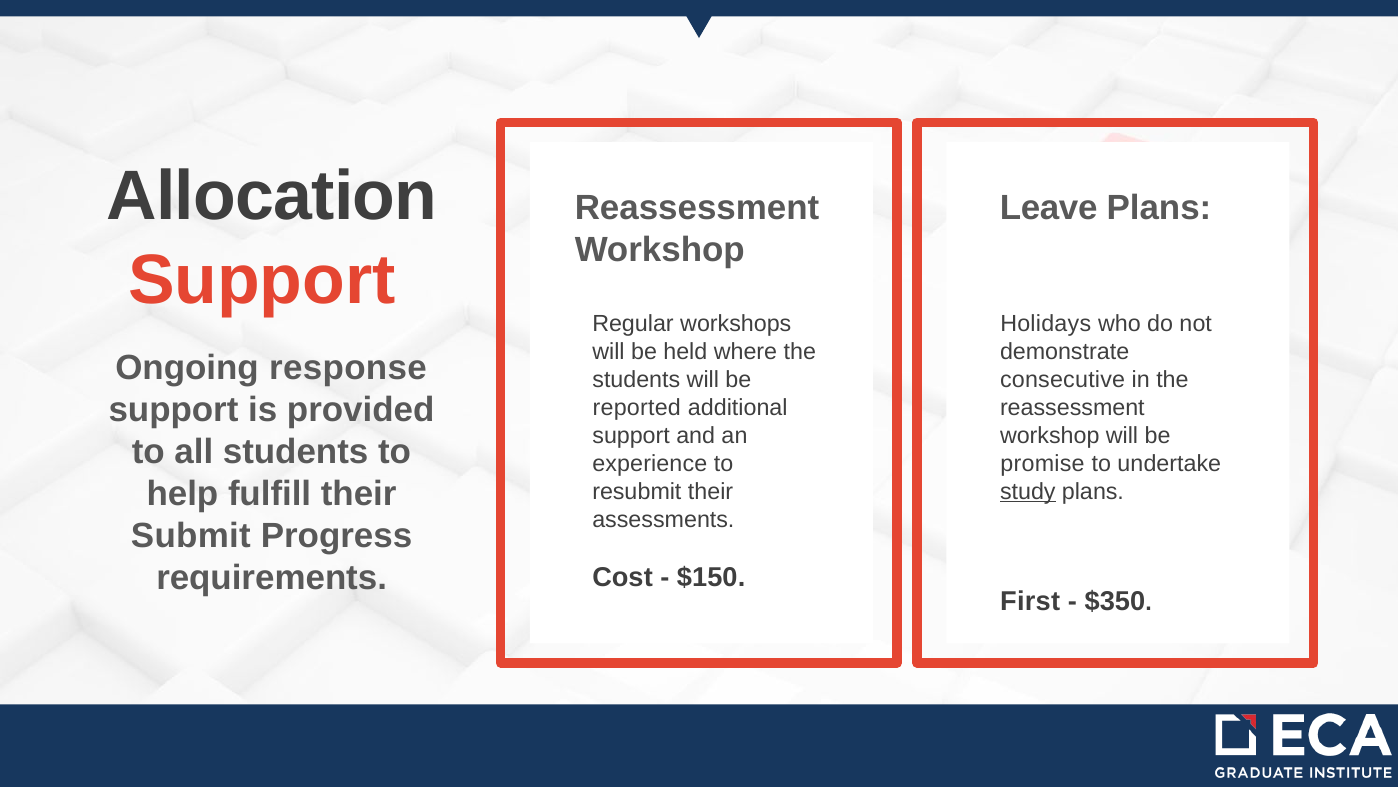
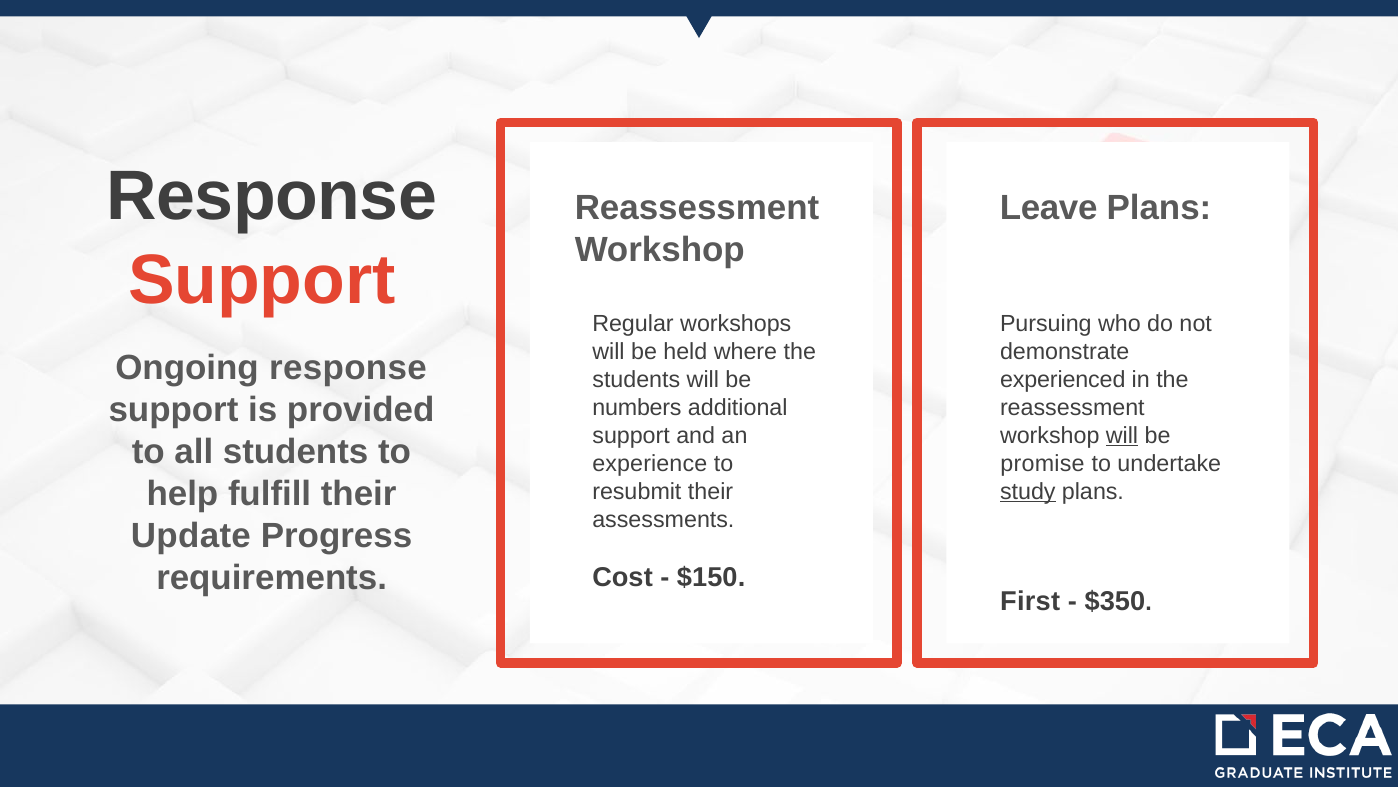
Allocation: Allocation -> Response (272, 196)
Holidays: Holidays -> Pursuing (1046, 323)
consecutive: consecutive -> experienced (1063, 379)
reported: reported -> numbers (637, 407)
will underline: none -> present (1122, 435)
Submit: Submit -> Update (191, 536)
